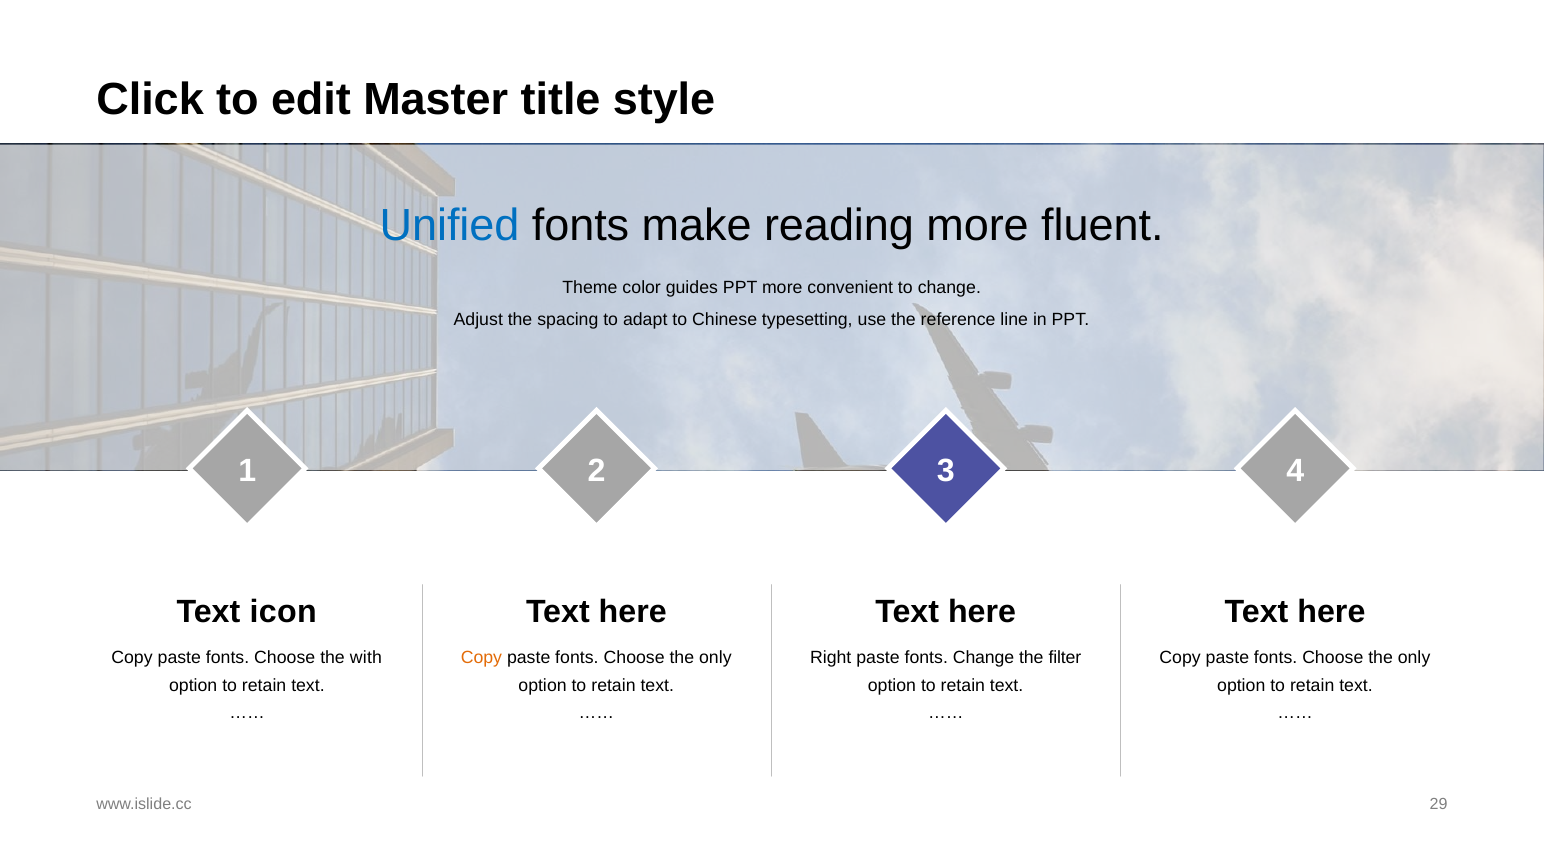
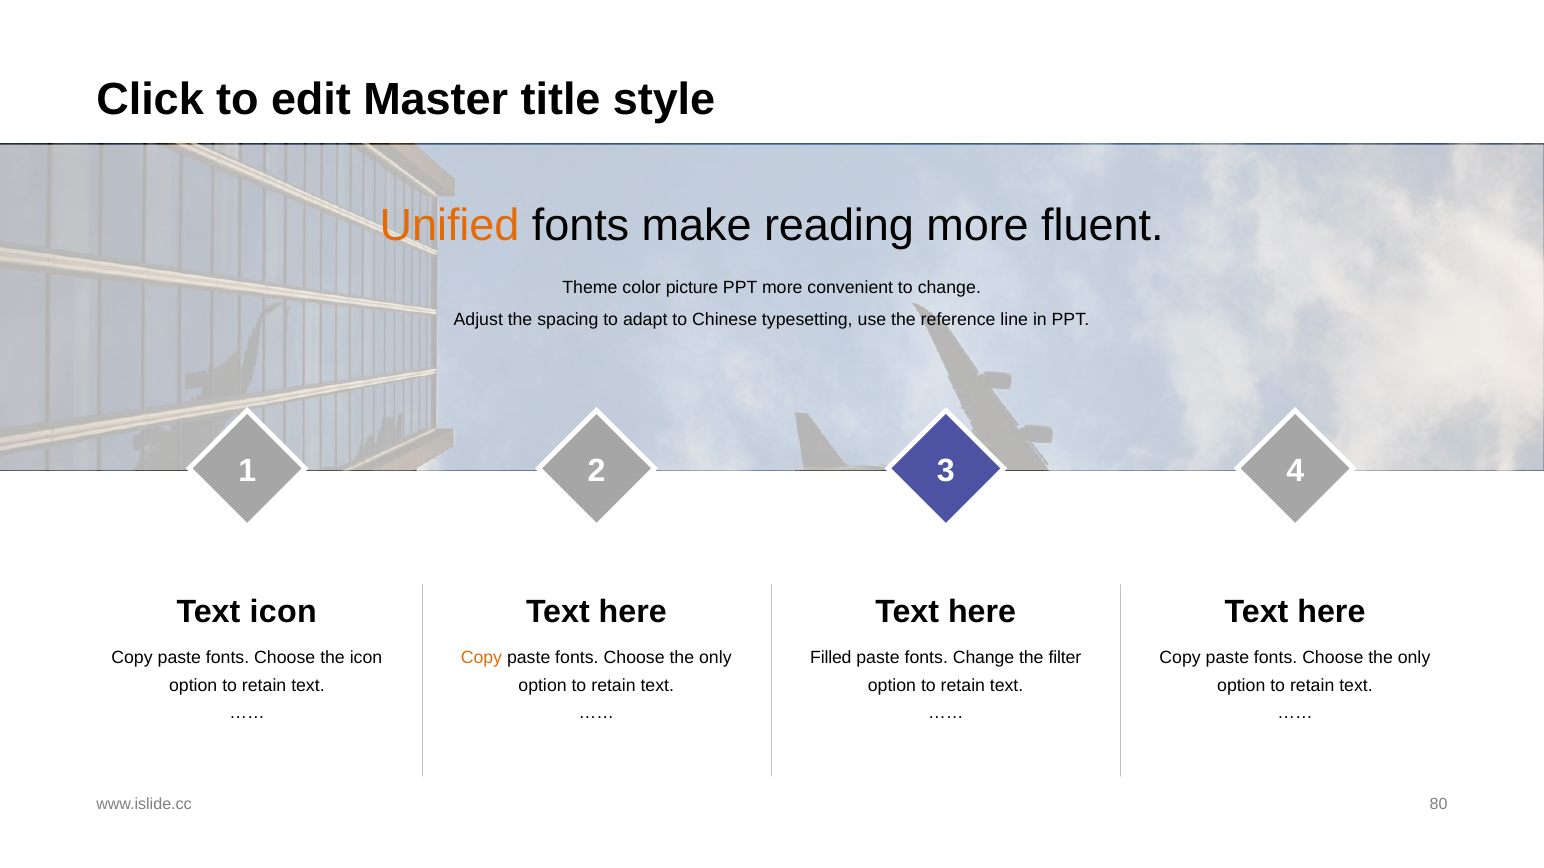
Unified colour: blue -> orange (450, 225)
guides: guides -> picture (692, 288)
the with: with -> icon (366, 658)
Right: Right -> Filled (831, 658)
29: 29 -> 80 (1439, 804)
